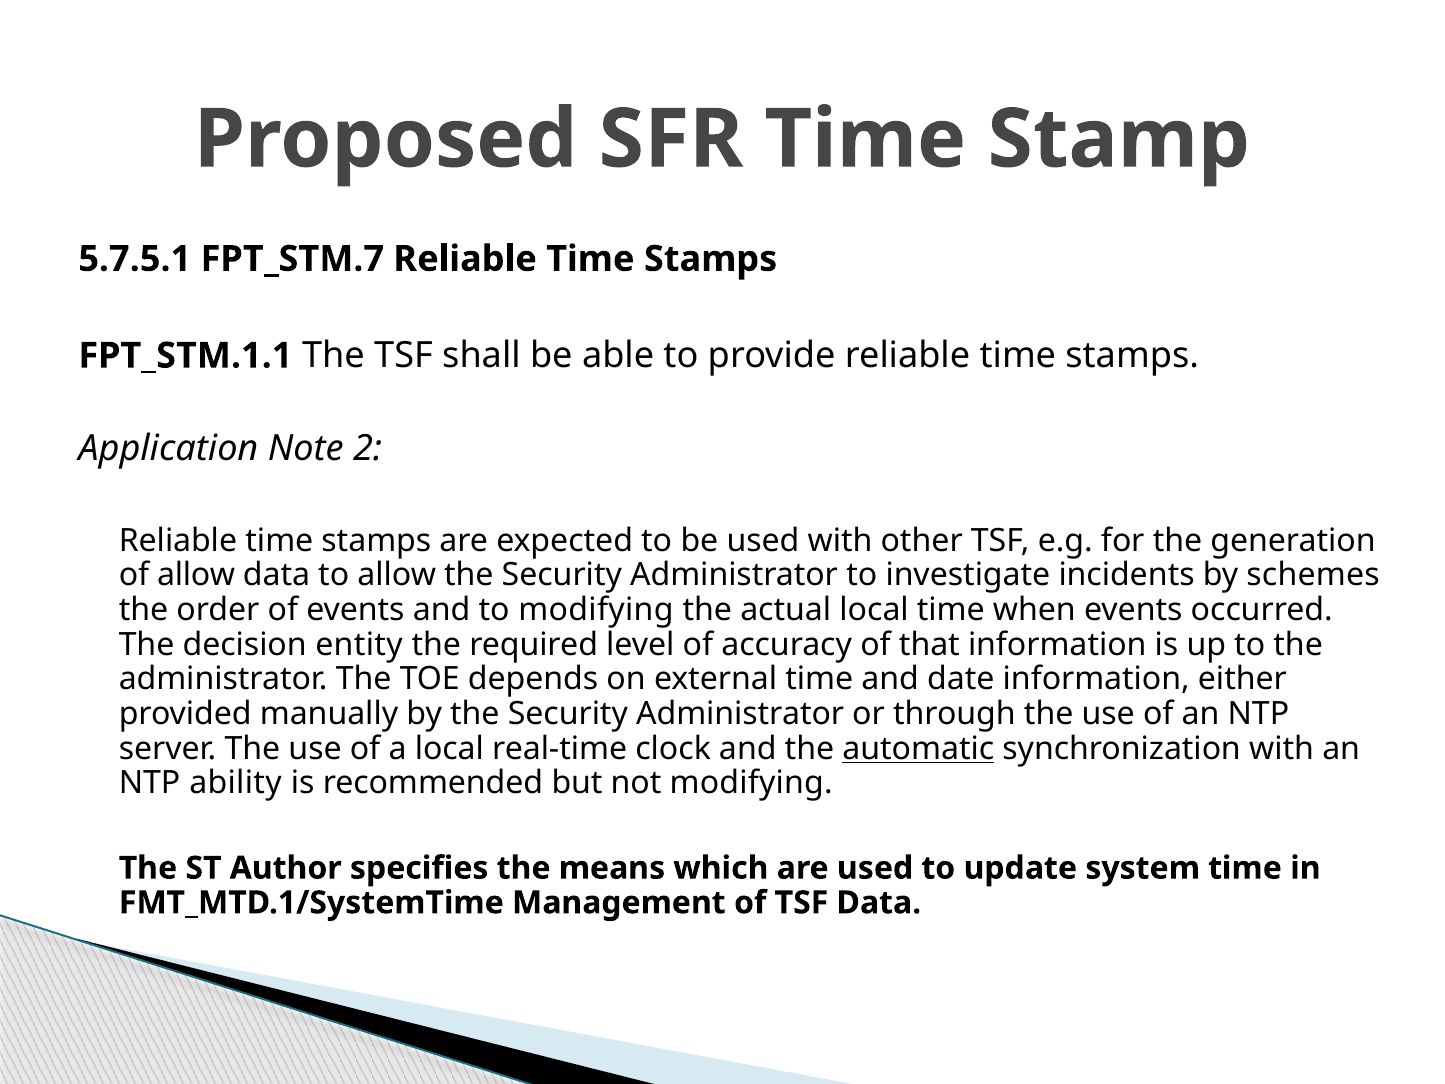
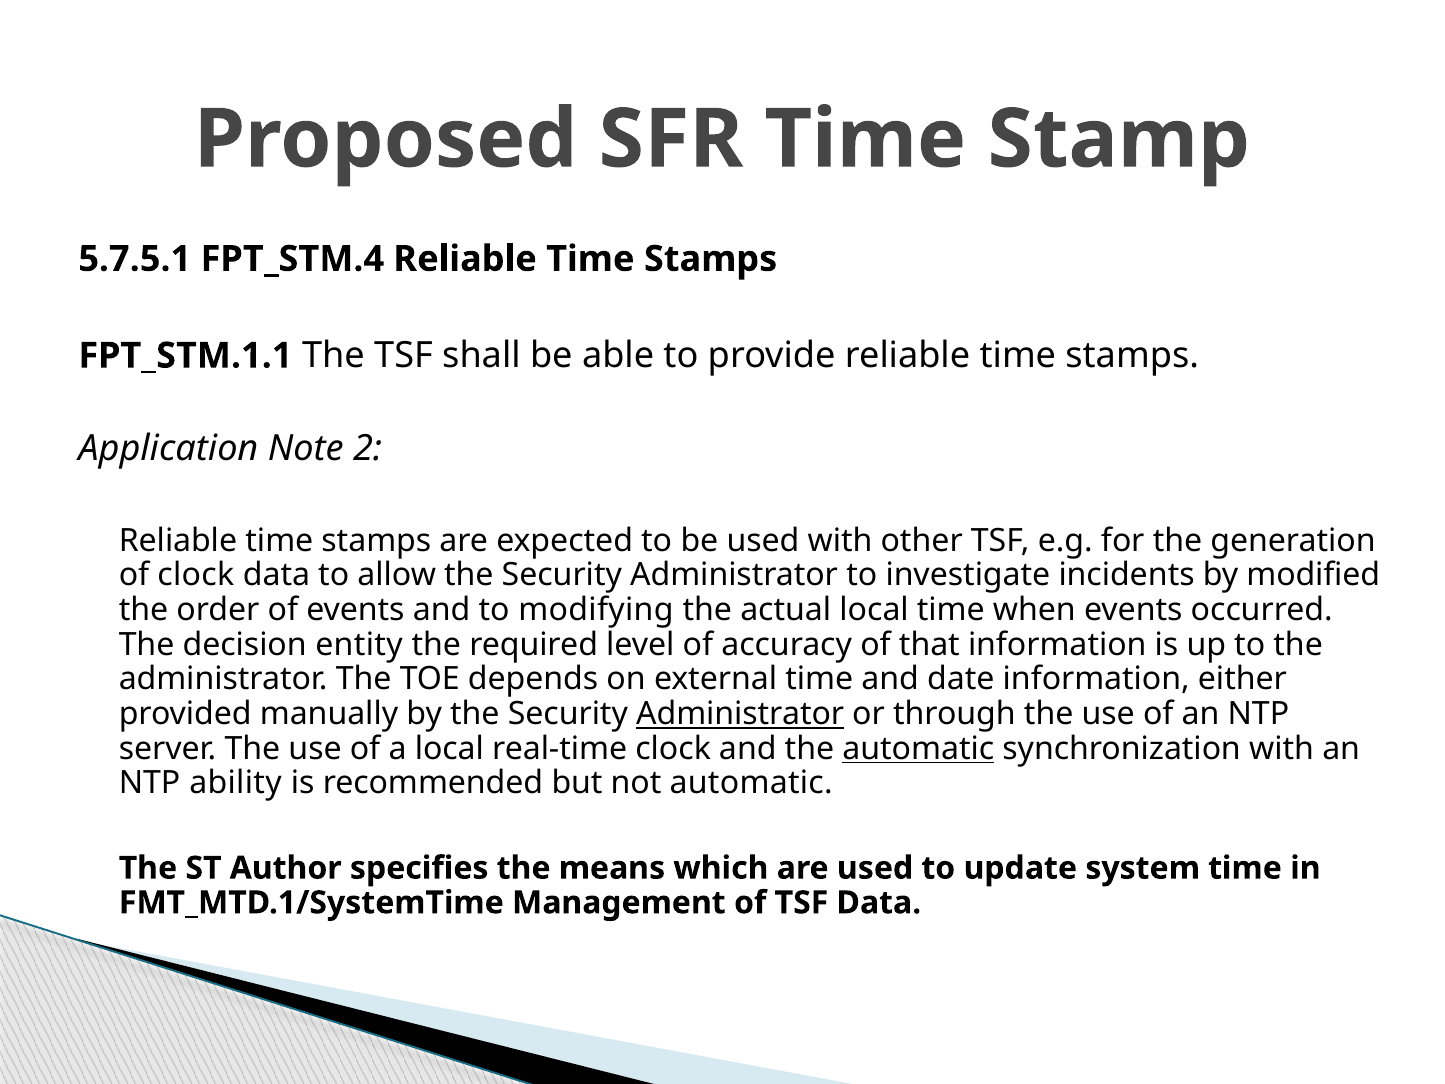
FPT_STM.7: FPT_STM.7 -> FPT_STM.4 (292, 259)
of allow: allow -> clock (196, 575)
schemes: schemes -> modified (1313, 575)
Administrator underline: none -> present (740, 714)
not modifying: modifying -> automatic (751, 783)
